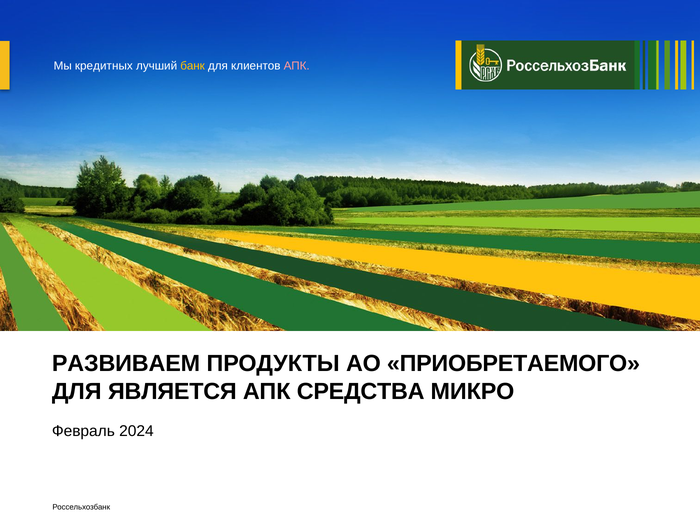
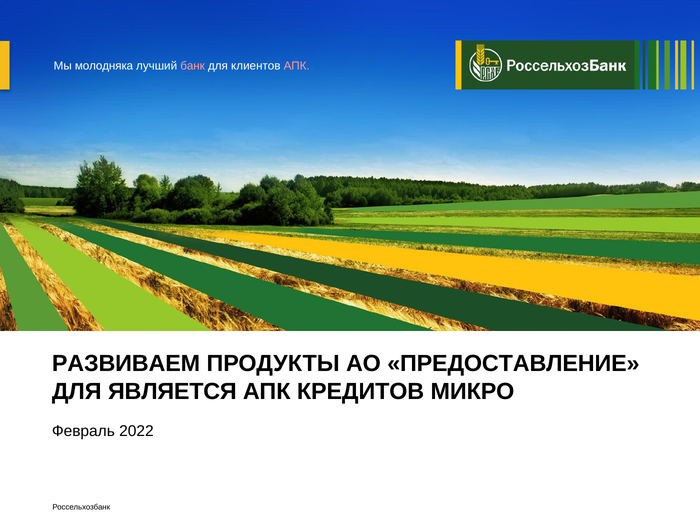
кредитных: кредитных -> молодняка (104, 66)
банк colour: yellow -> pink (193, 66)
ПРИОБРЕТАЕМОГО: ПРИОБРЕТАЕМОГО -> ПРЕДОСТАВЛЕНИЕ (513, 364)
СРЕДСТВА: СРЕДСТВА -> КРЕДИТОВ (361, 392)
2024: 2024 -> 2022 (136, 431)
